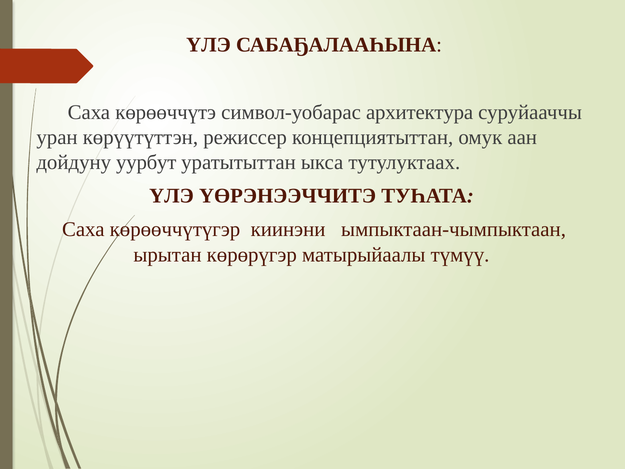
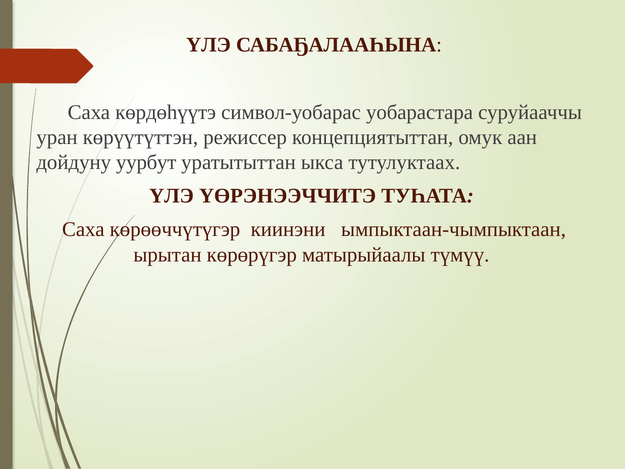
көрөөччүтэ: көрөөччүтэ -> көрдөһүүтэ (166, 112)
архитектура: архитектура -> уобарастара (420, 112)
